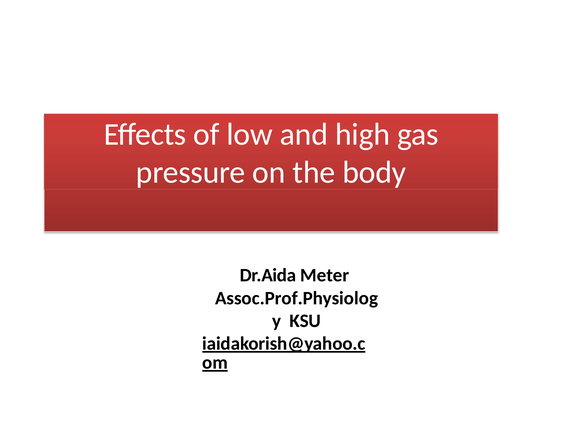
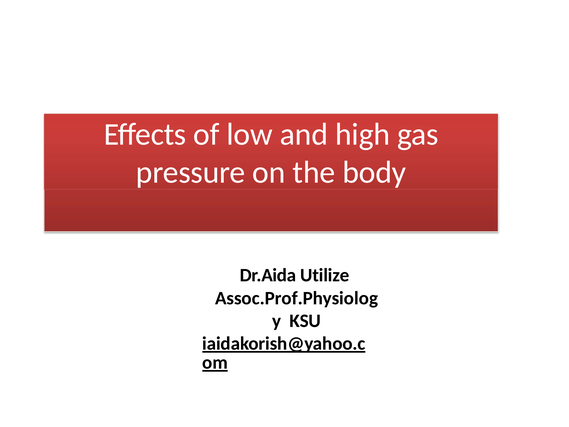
Meter: Meter -> Utilize (325, 275)
